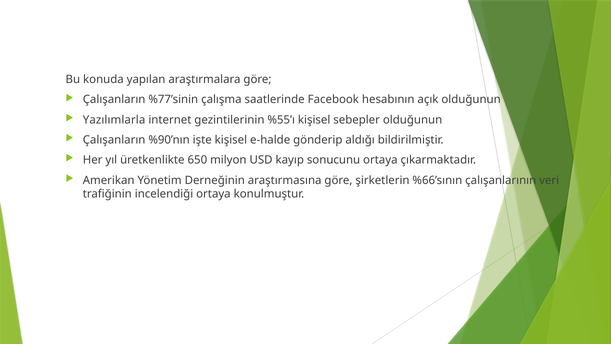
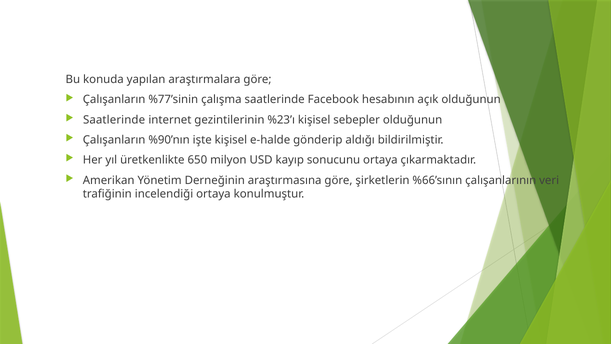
Yazılımlarla: Yazılımlarla -> Saatlerinde (114, 120)
%55’ı: %55’ı -> %23’ı (281, 120)
